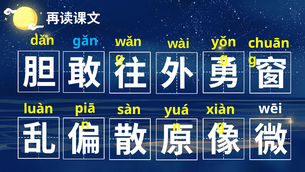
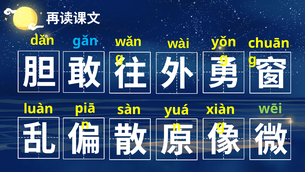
wēi colour: white -> light green (270, 108)
